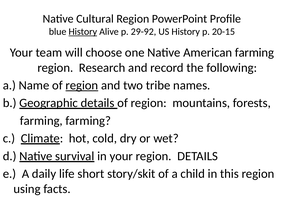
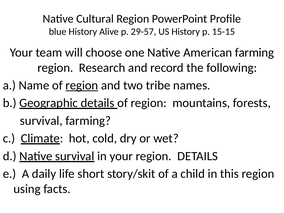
History underline: present -> none (83, 32)
29-92: 29-92 -> 29-57 (143, 32)
20-15: 20-15 -> 15-15 (223, 32)
farming: farming -> survival (41, 121)
